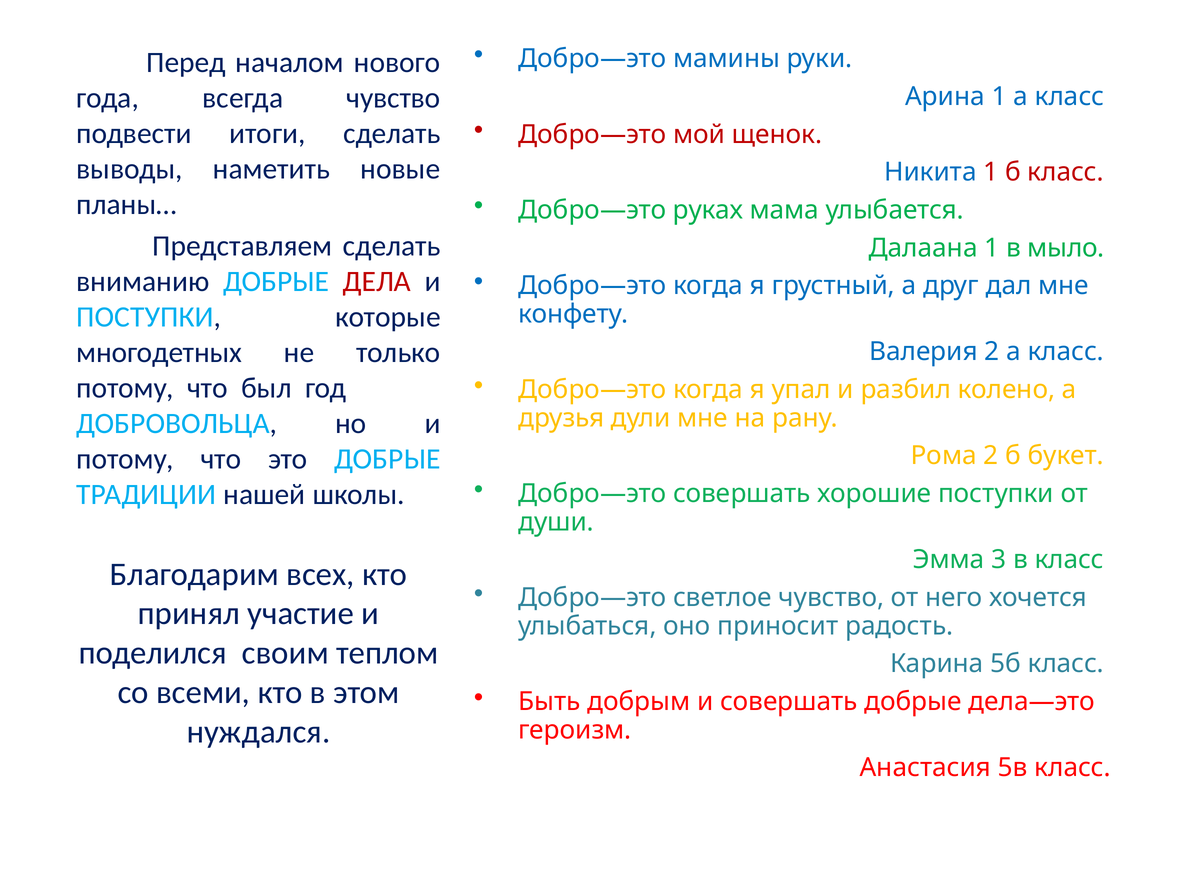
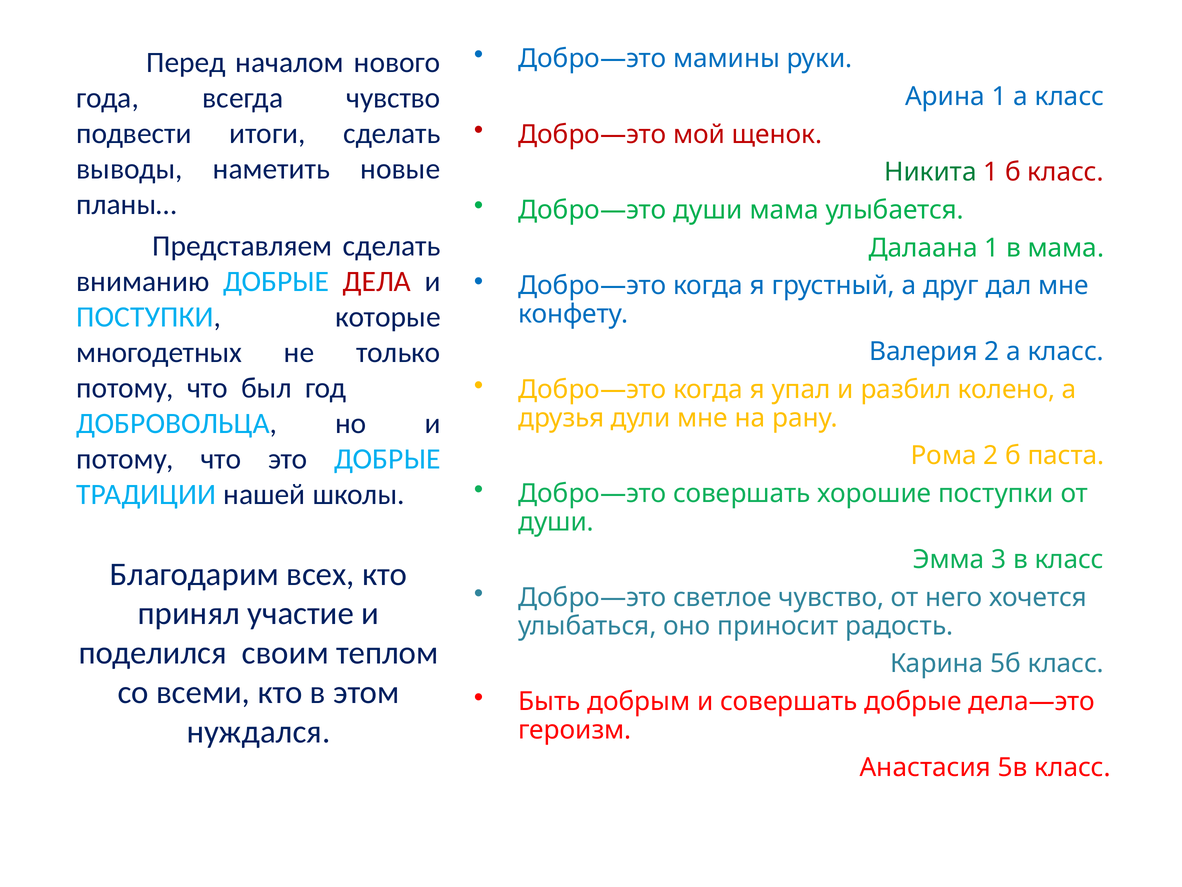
Никита colour: blue -> green (930, 172)
Добро—это руках: руках -> души (708, 210)
в мыло: мыло -> мама (1066, 248)
букет: букет -> паста (1066, 456)
